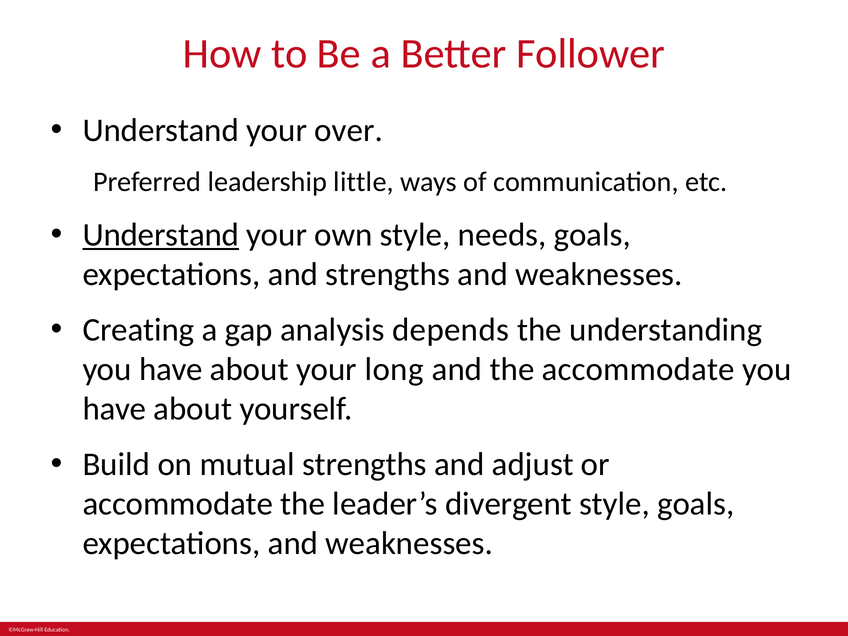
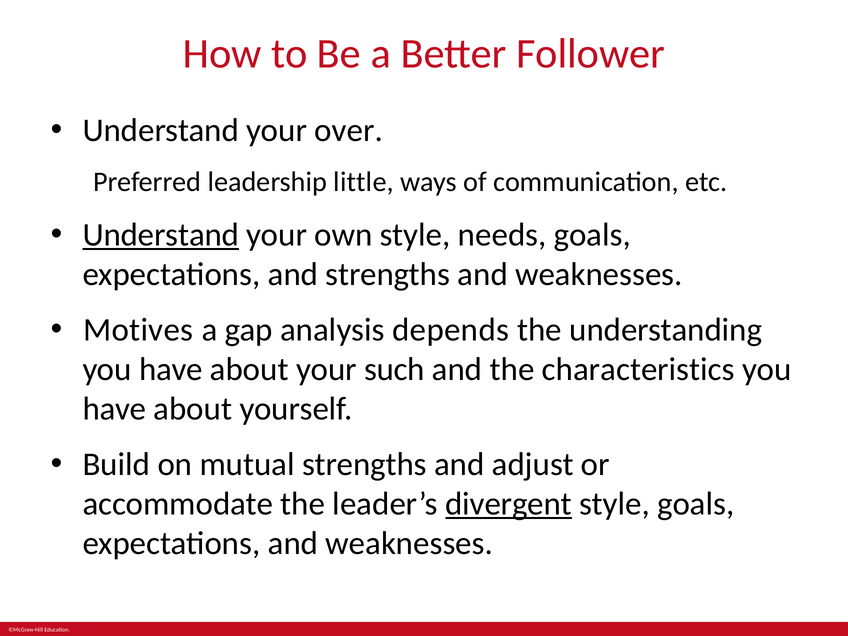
Creating: Creating -> Motives (138, 330)
long: long -> such (394, 369)
the accommodate: accommodate -> characteristics (638, 369)
divergent underline: none -> present (509, 504)
